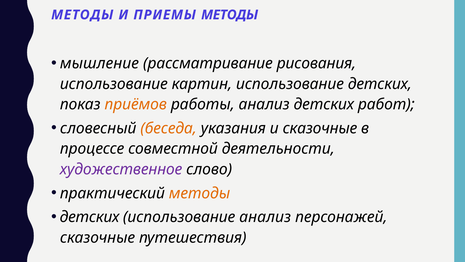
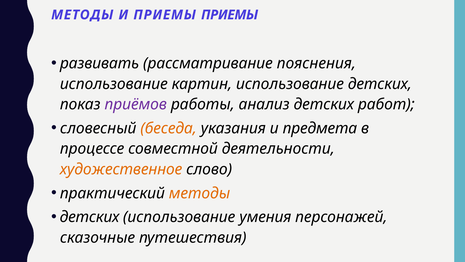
ПРИЕМЫ МЕТОДЫ: МЕТОДЫ -> ПРИЕМЫ (230, 15)
мышление: мышление -> развивать (100, 63)
рисования: рисования -> пояснения (316, 63)
приёмов colour: orange -> purple (136, 104)
и сказочные: сказочные -> предмета (320, 128)
художественное colour: purple -> orange (121, 169)
использование анализ: анализ -> умения (265, 217)
